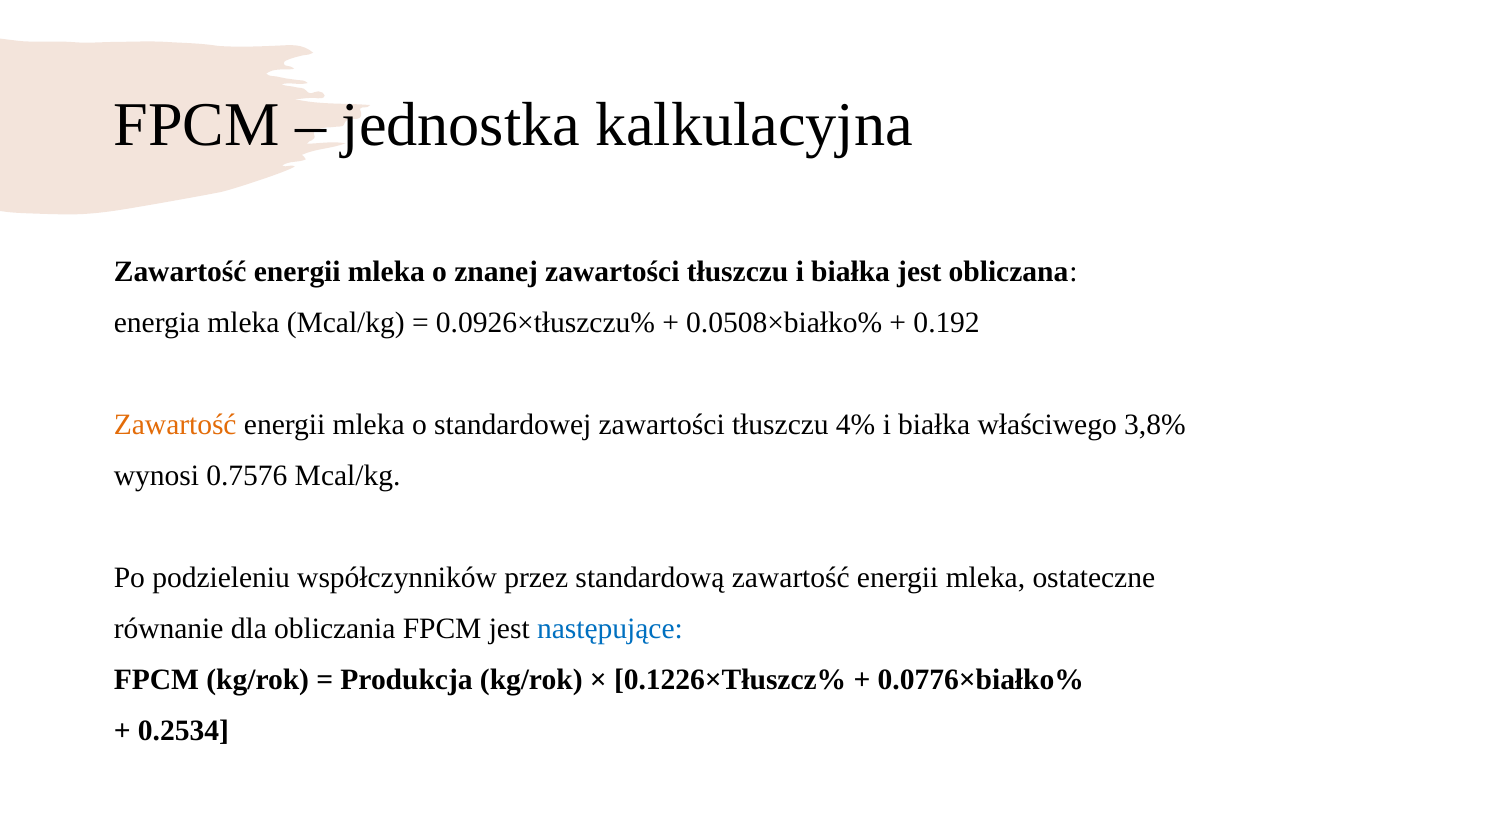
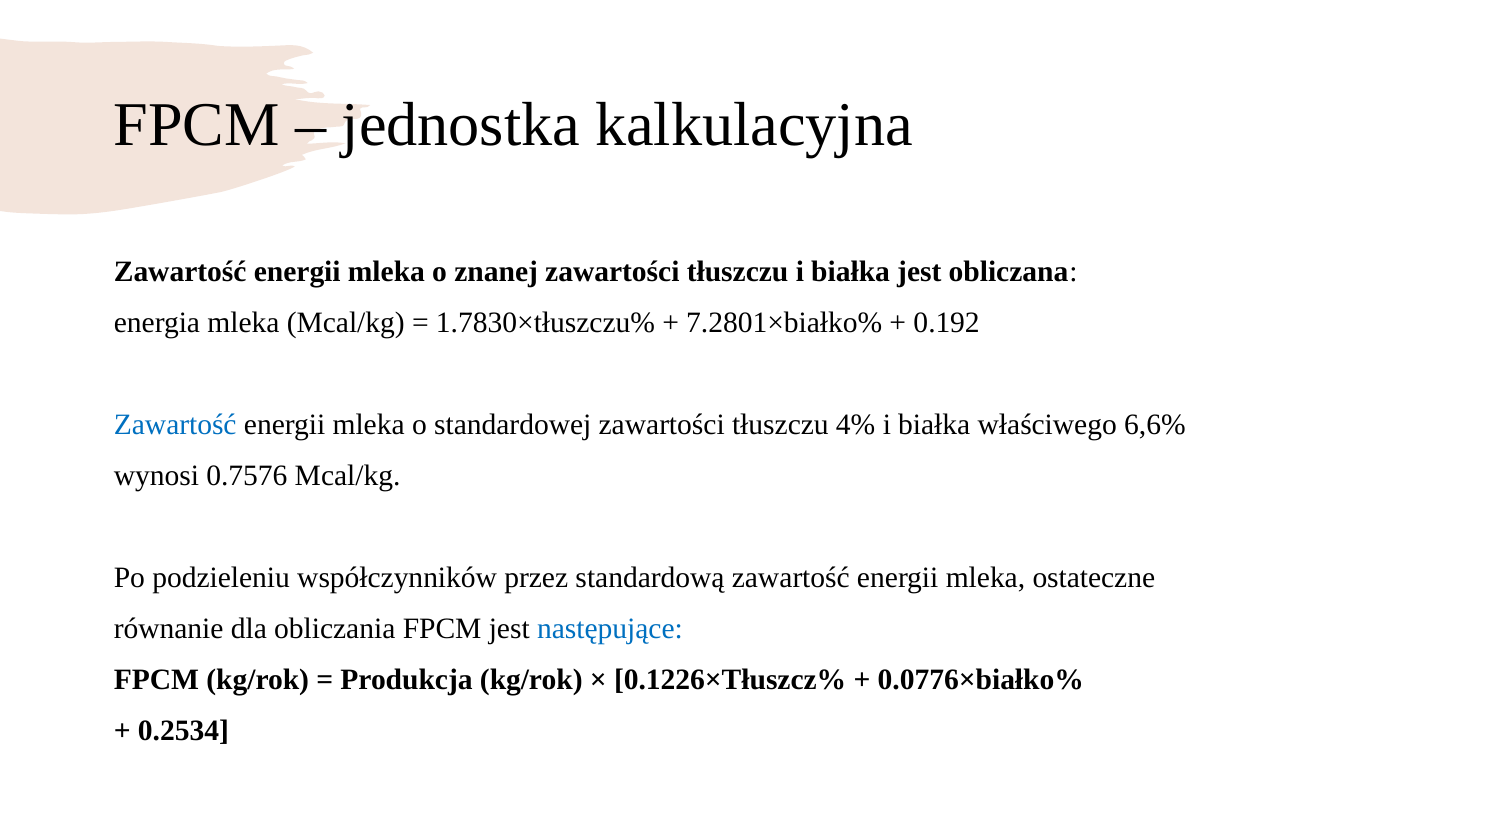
0.0926×tłuszczu%: 0.0926×tłuszczu% -> 1.7830×tłuszczu% (545, 323)
0.0508×białko%: 0.0508×białko% -> 7.2801×białko% (784, 323)
Zawartość colour: orange -> blue (175, 425)
3,8%: 3,8% -> 6,6% (1155, 425)
